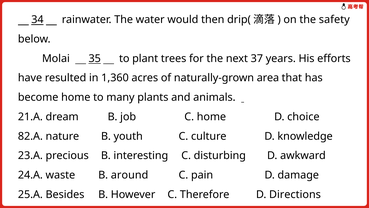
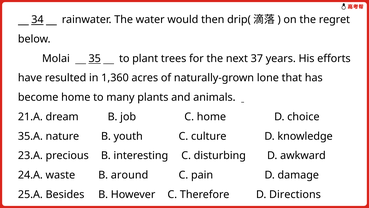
safety: safety -> regret (334, 20)
area: area -> lone (268, 78)
82.A: 82.A -> 35.A (30, 136)
